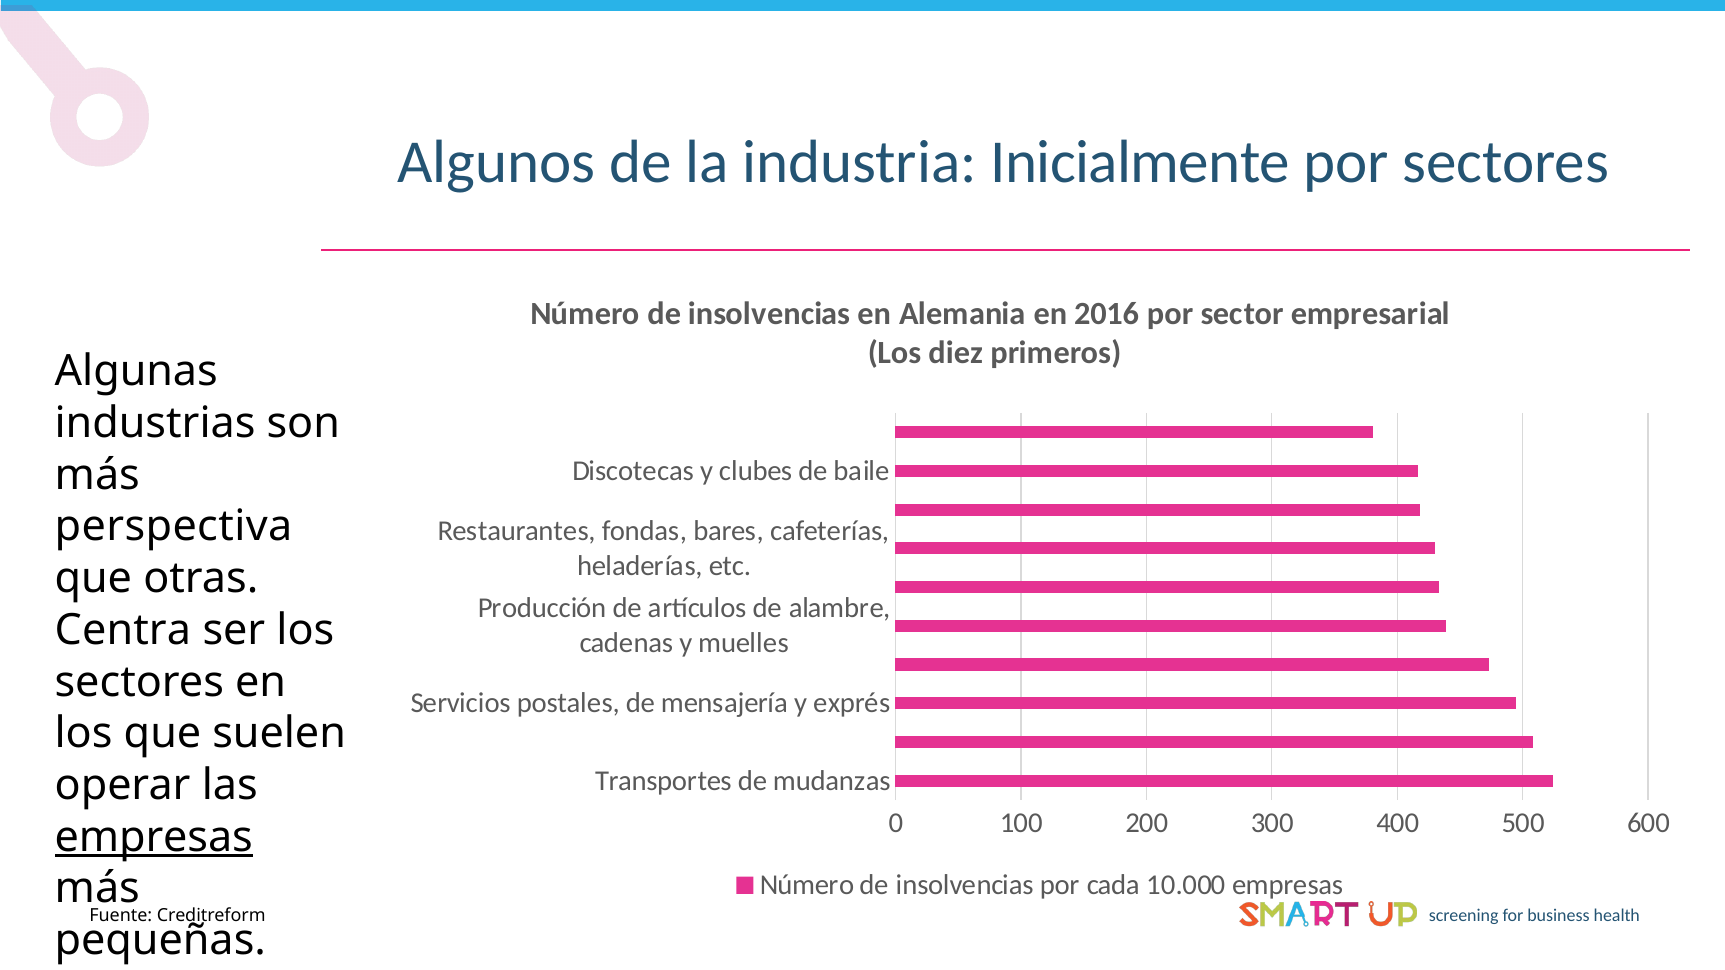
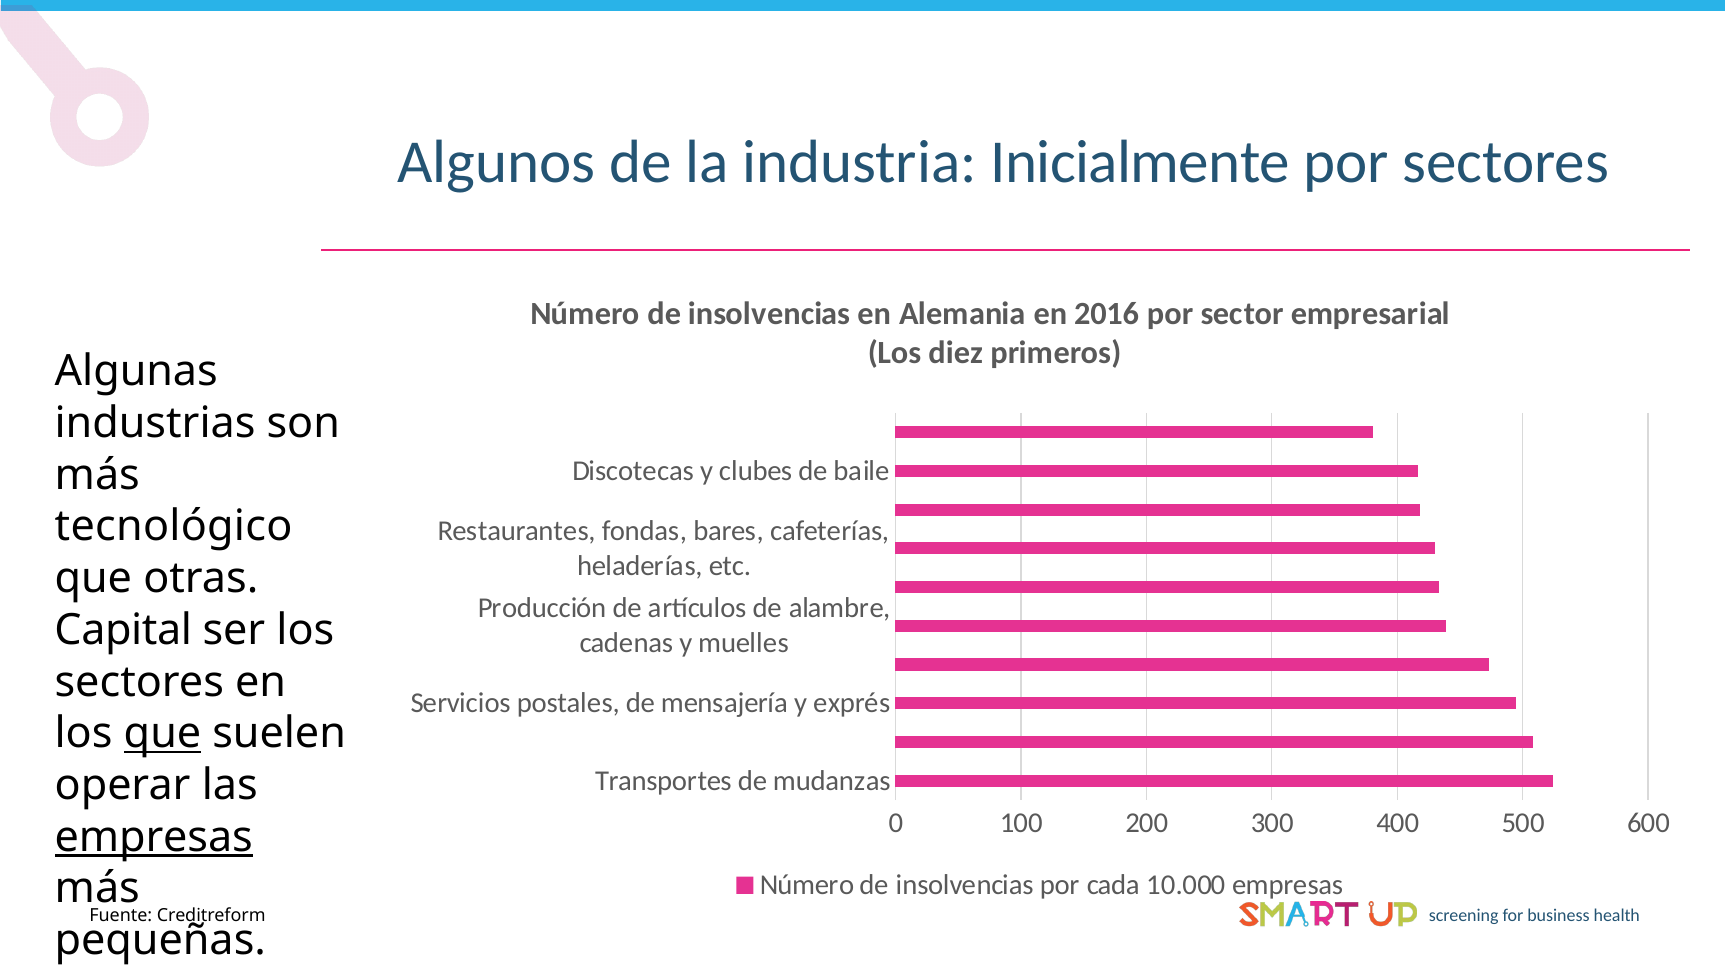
perspectiva: perspectiva -> tecnológico (174, 527)
Centra: Centra -> Capital (123, 630)
que underline: none -> present (162, 734)
